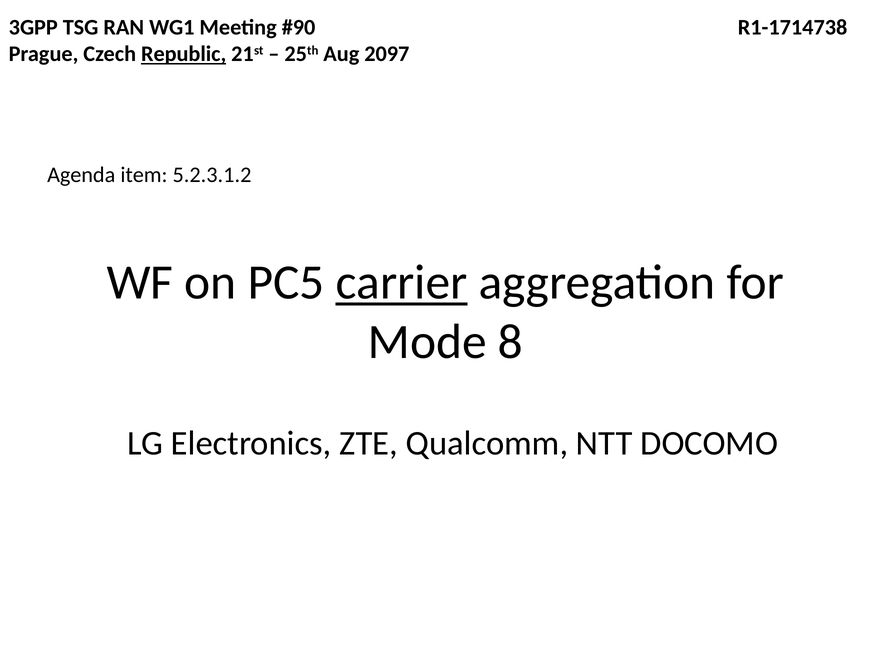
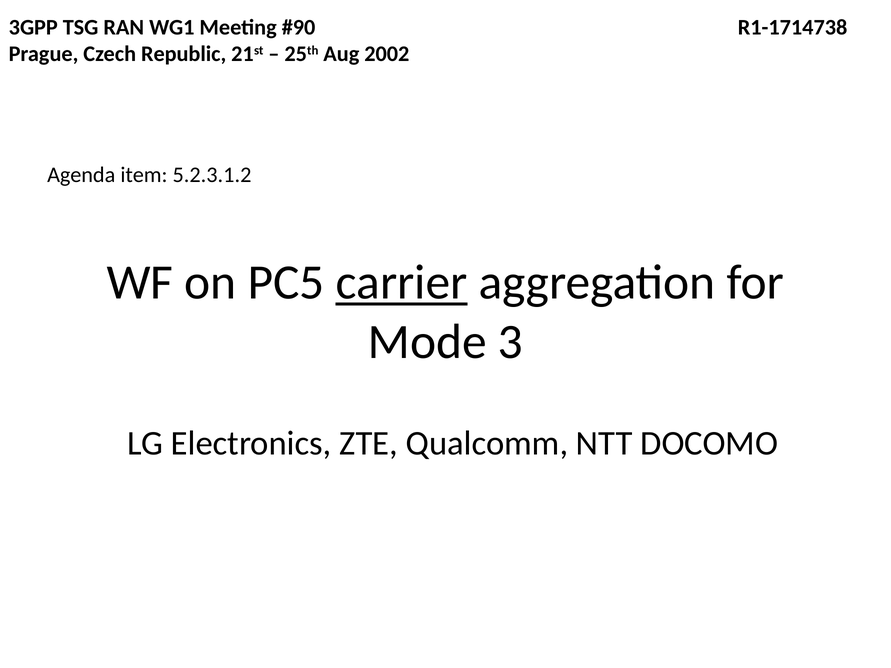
Republic underline: present -> none (184, 54)
2097: 2097 -> 2002 (387, 54)
8: 8 -> 3 (510, 342)
